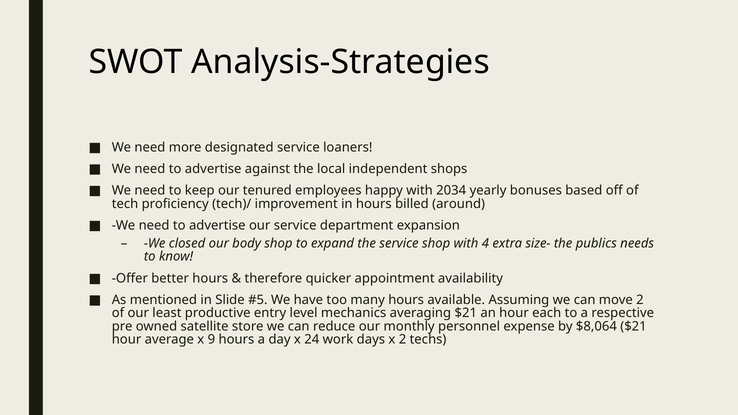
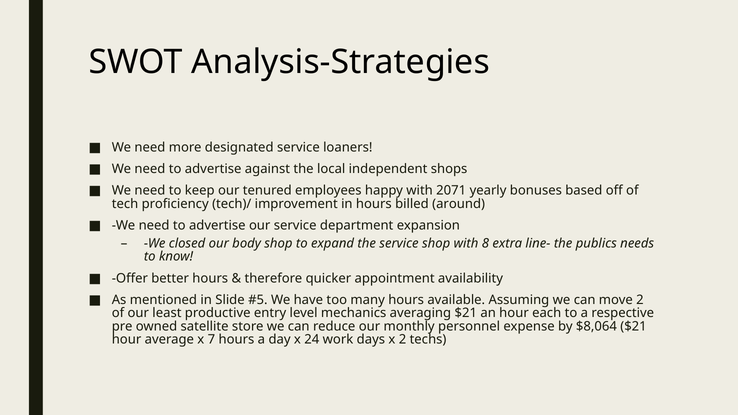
2034: 2034 -> 2071 (451, 191)
4: 4 -> 8 (485, 243)
size-: size- -> line- (538, 243)
9: 9 -> 7 (211, 340)
